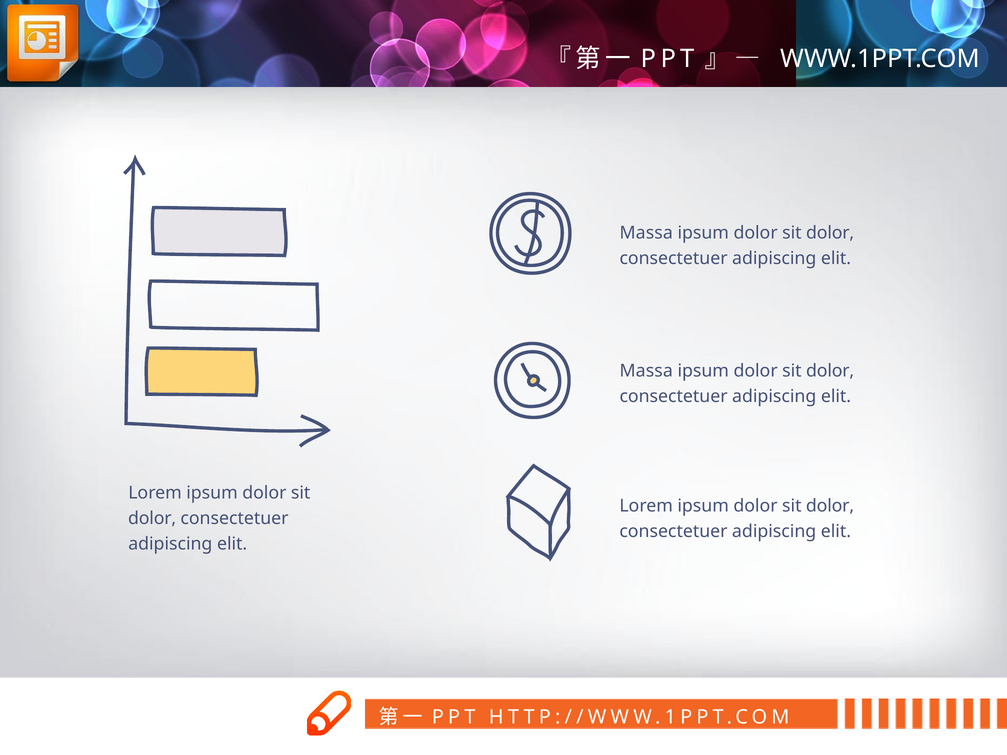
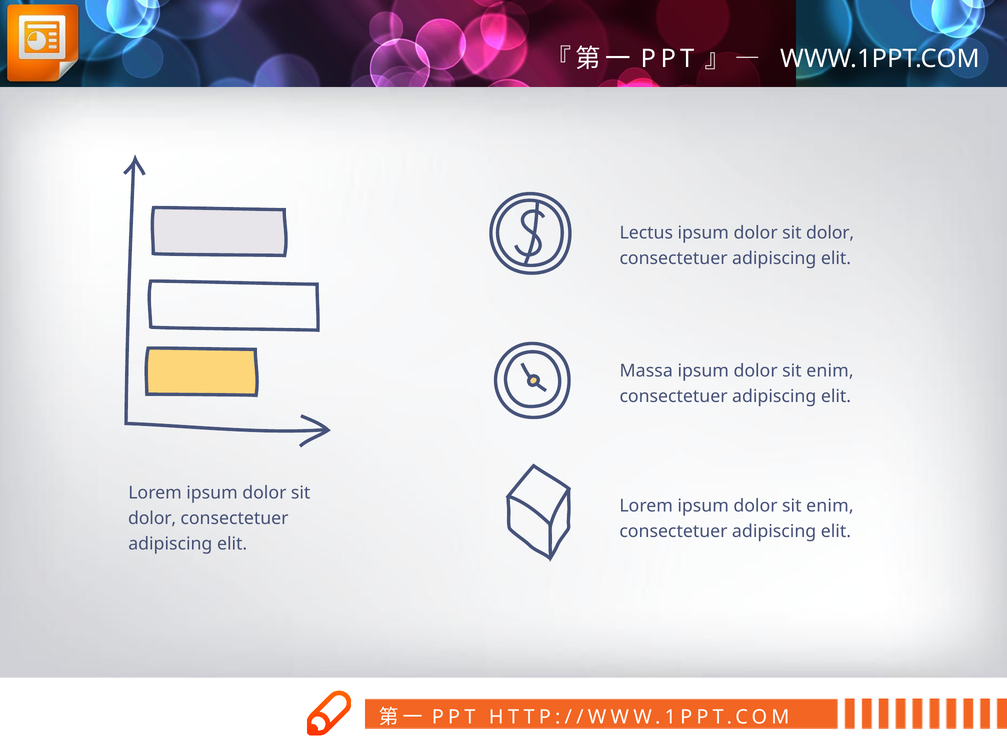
Massa: Massa -> Lectus (646, 233)
dolor: dolor -> enim (830, 371)
dolor: dolor -> enim (830, 506)
